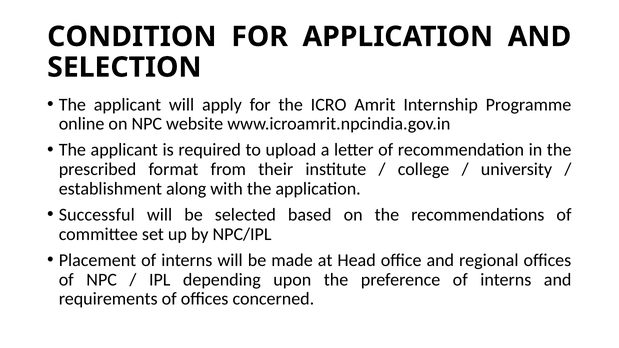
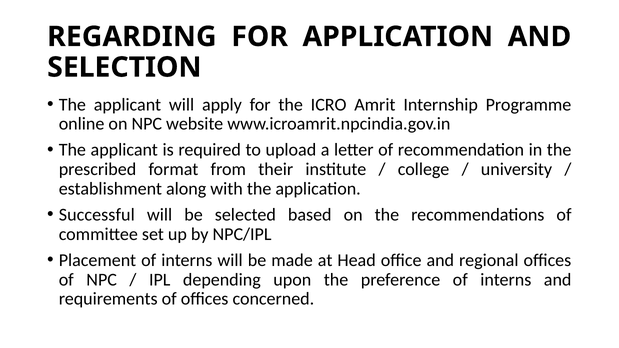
CONDITION: CONDITION -> REGARDING (132, 37)
